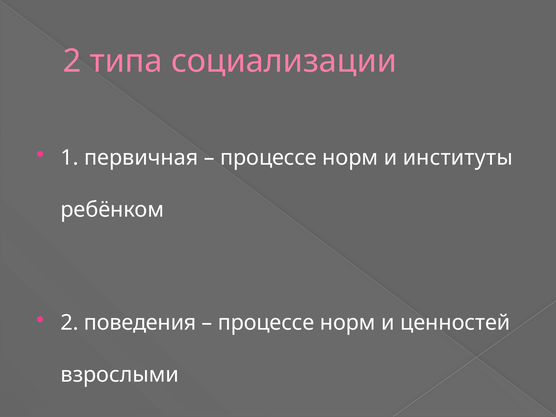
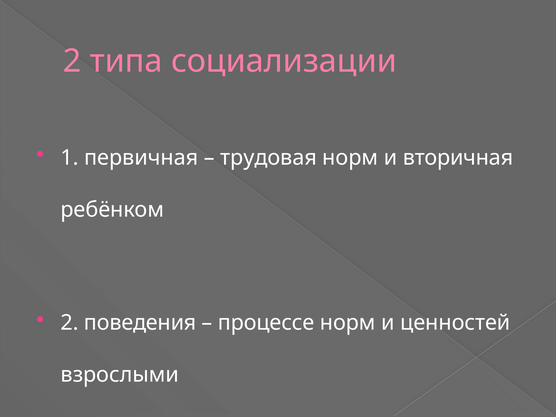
процессе: процессе -> трудовая (269, 158)
институты: институты -> вторичная (458, 158)
